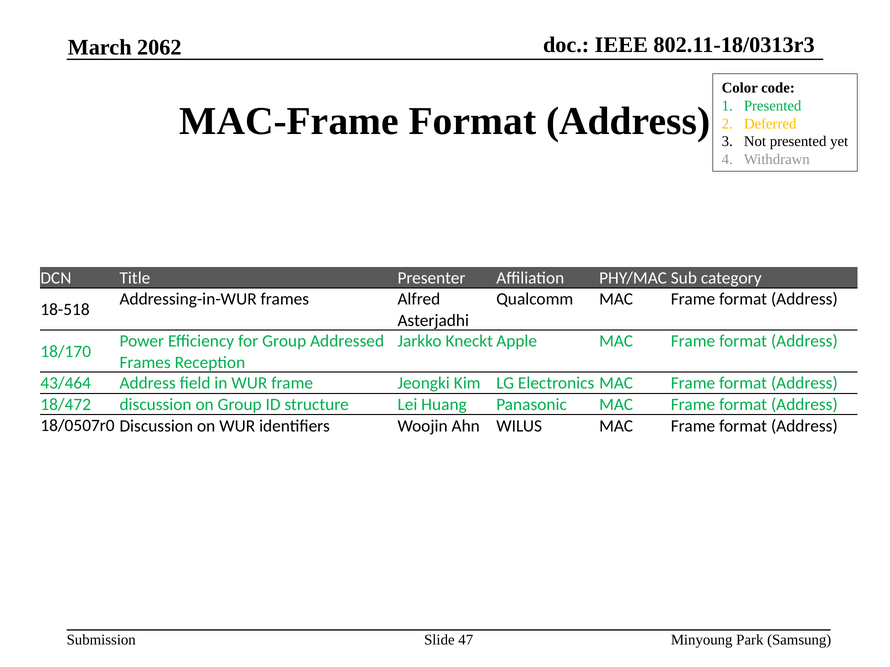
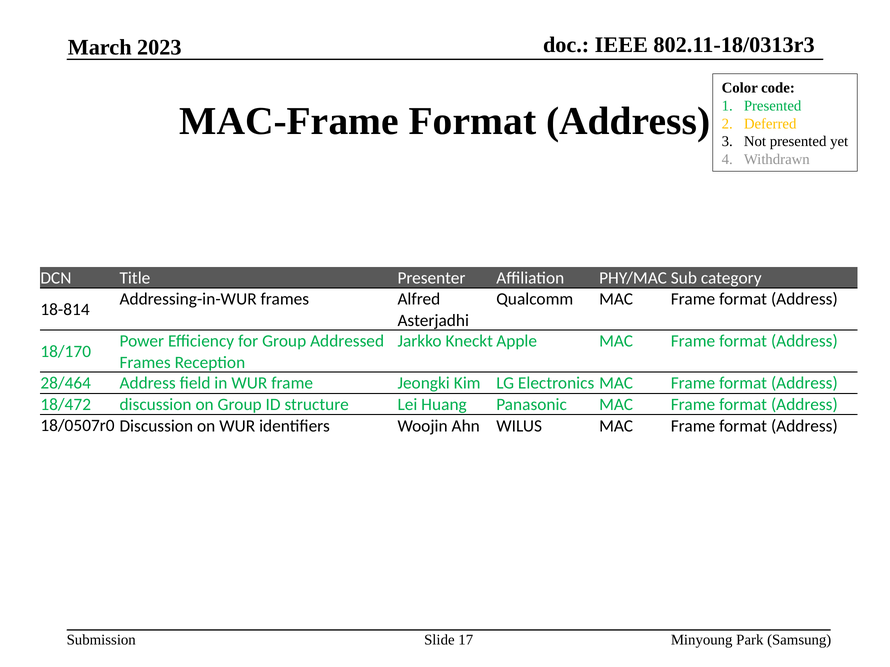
2062: 2062 -> 2023 (159, 47)
18-518: 18-518 -> 18-814 (65, 310)
43/464: 43/464 -> 28/464 (66, 384)
47: 47 -> 17 (466, 640)
